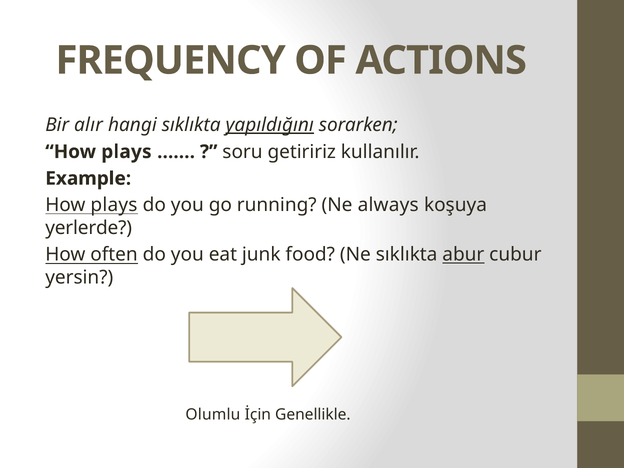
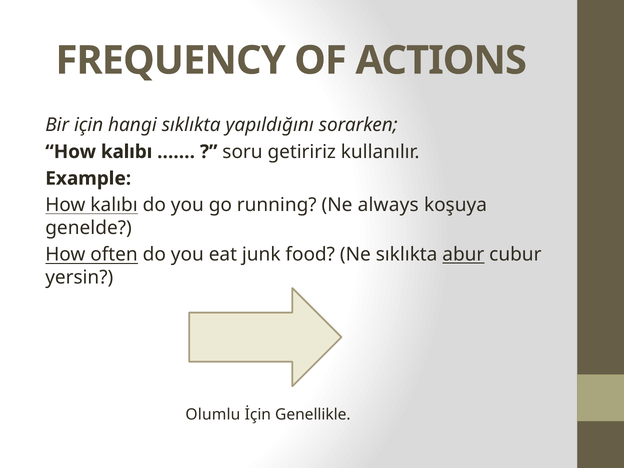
alır: alır -> için (89, 125)
yapıldığını underline: present -> none (270, 125)
plays: plays -> kalıbı (127, 152)
plays: plays -> kalıbı (114, 205)
yerlerde: yerlerde -> genelde (89, 228)
